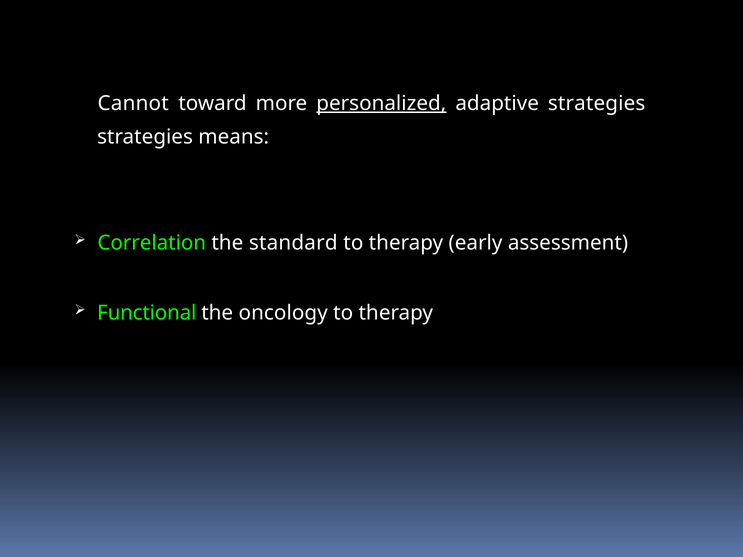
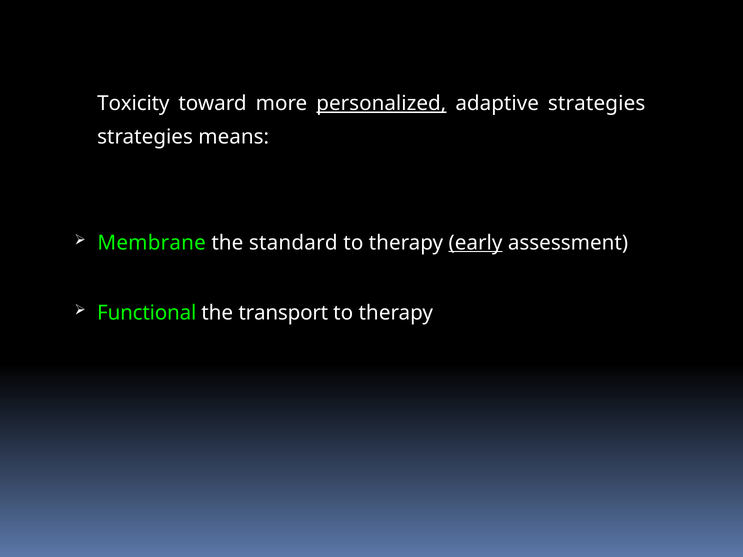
Cannot: Cannot -> Toxicity (133, 103)
Correlation: Correlation -> Membrane (152, 243)
early underline: none -> present (476, 243)
oncology: oncology -> transport (283, 313)
